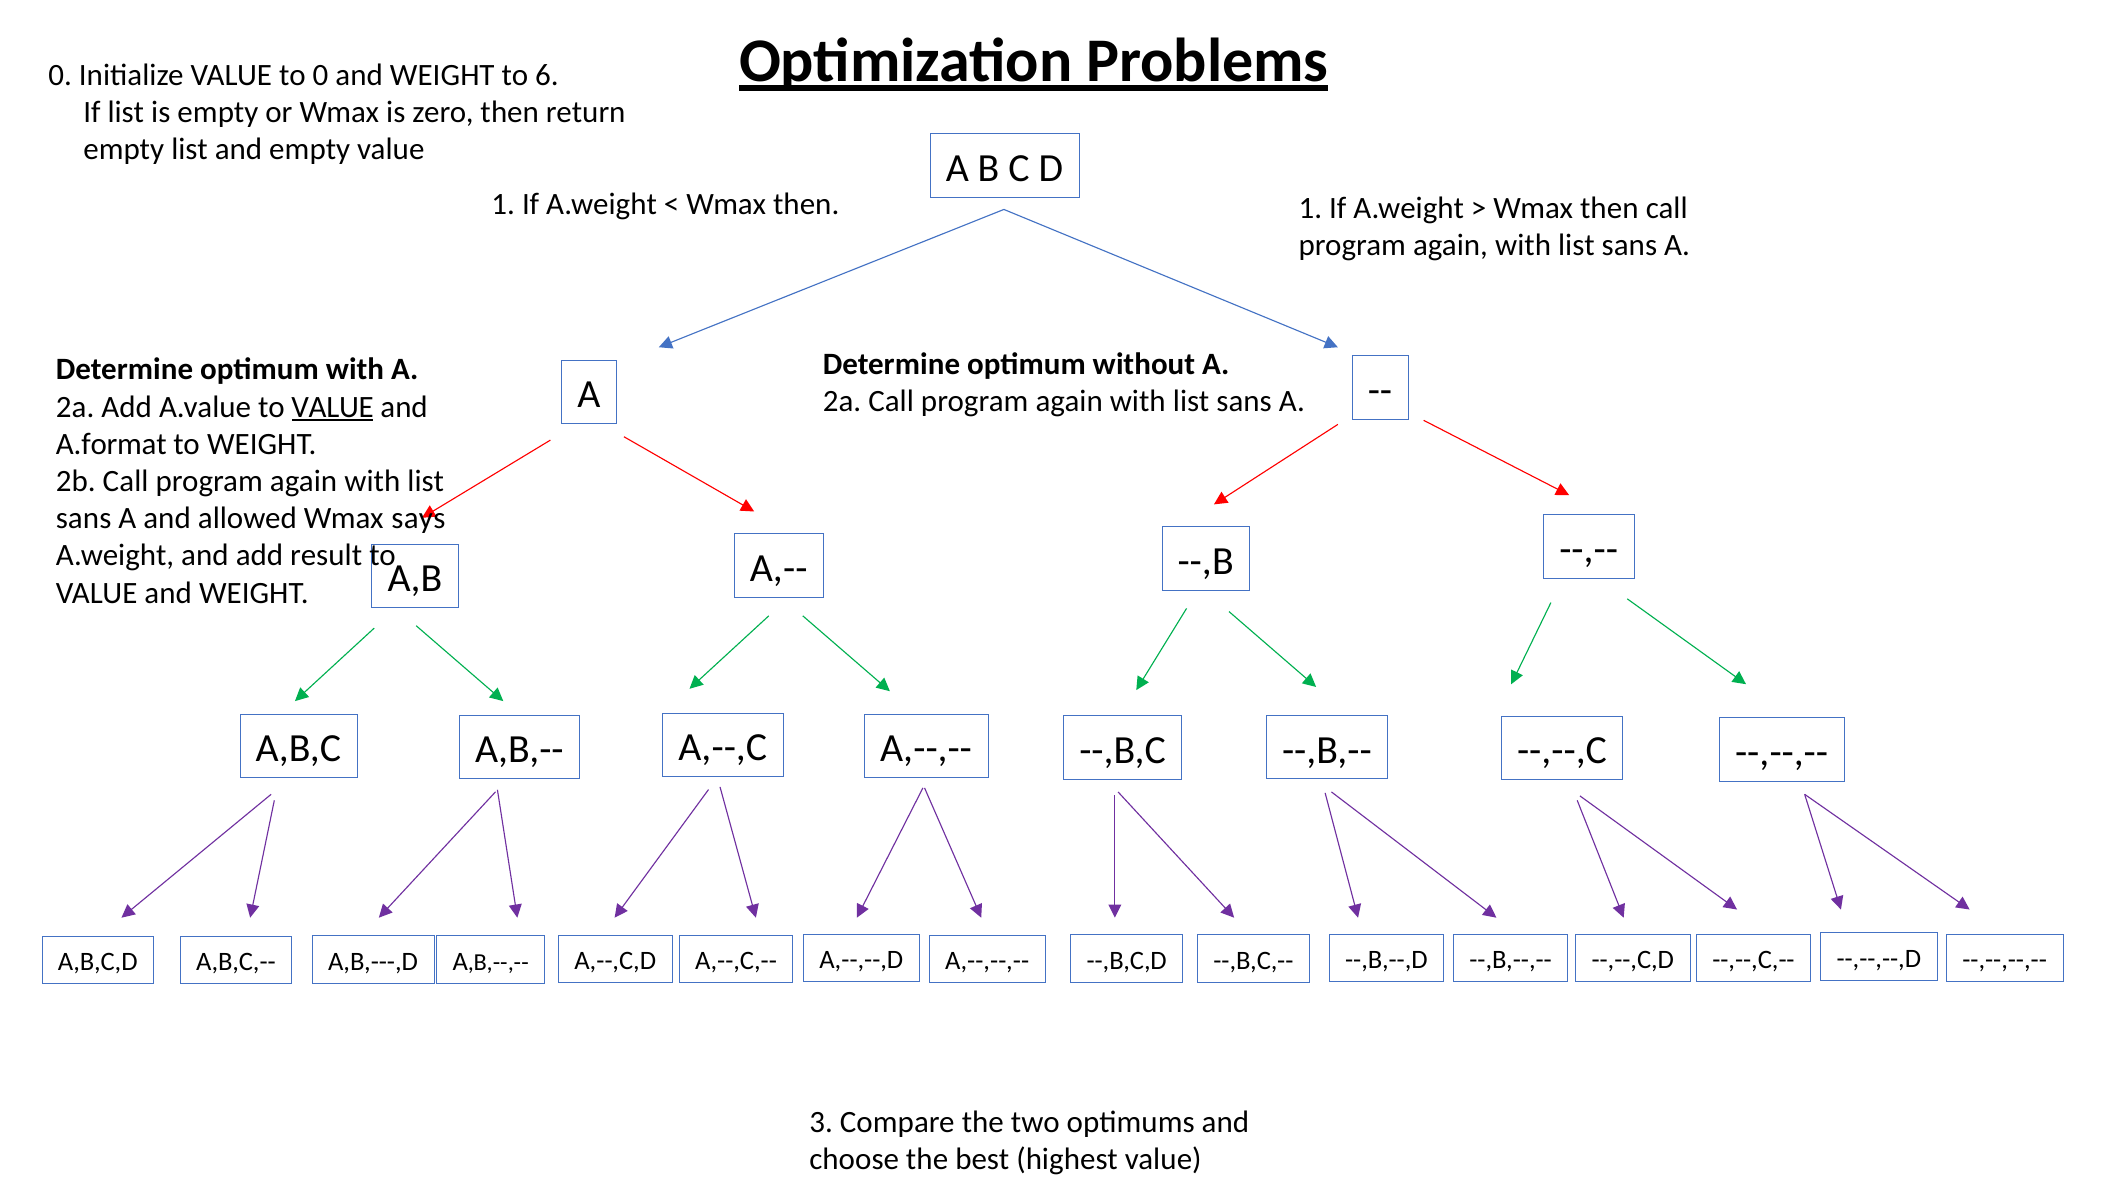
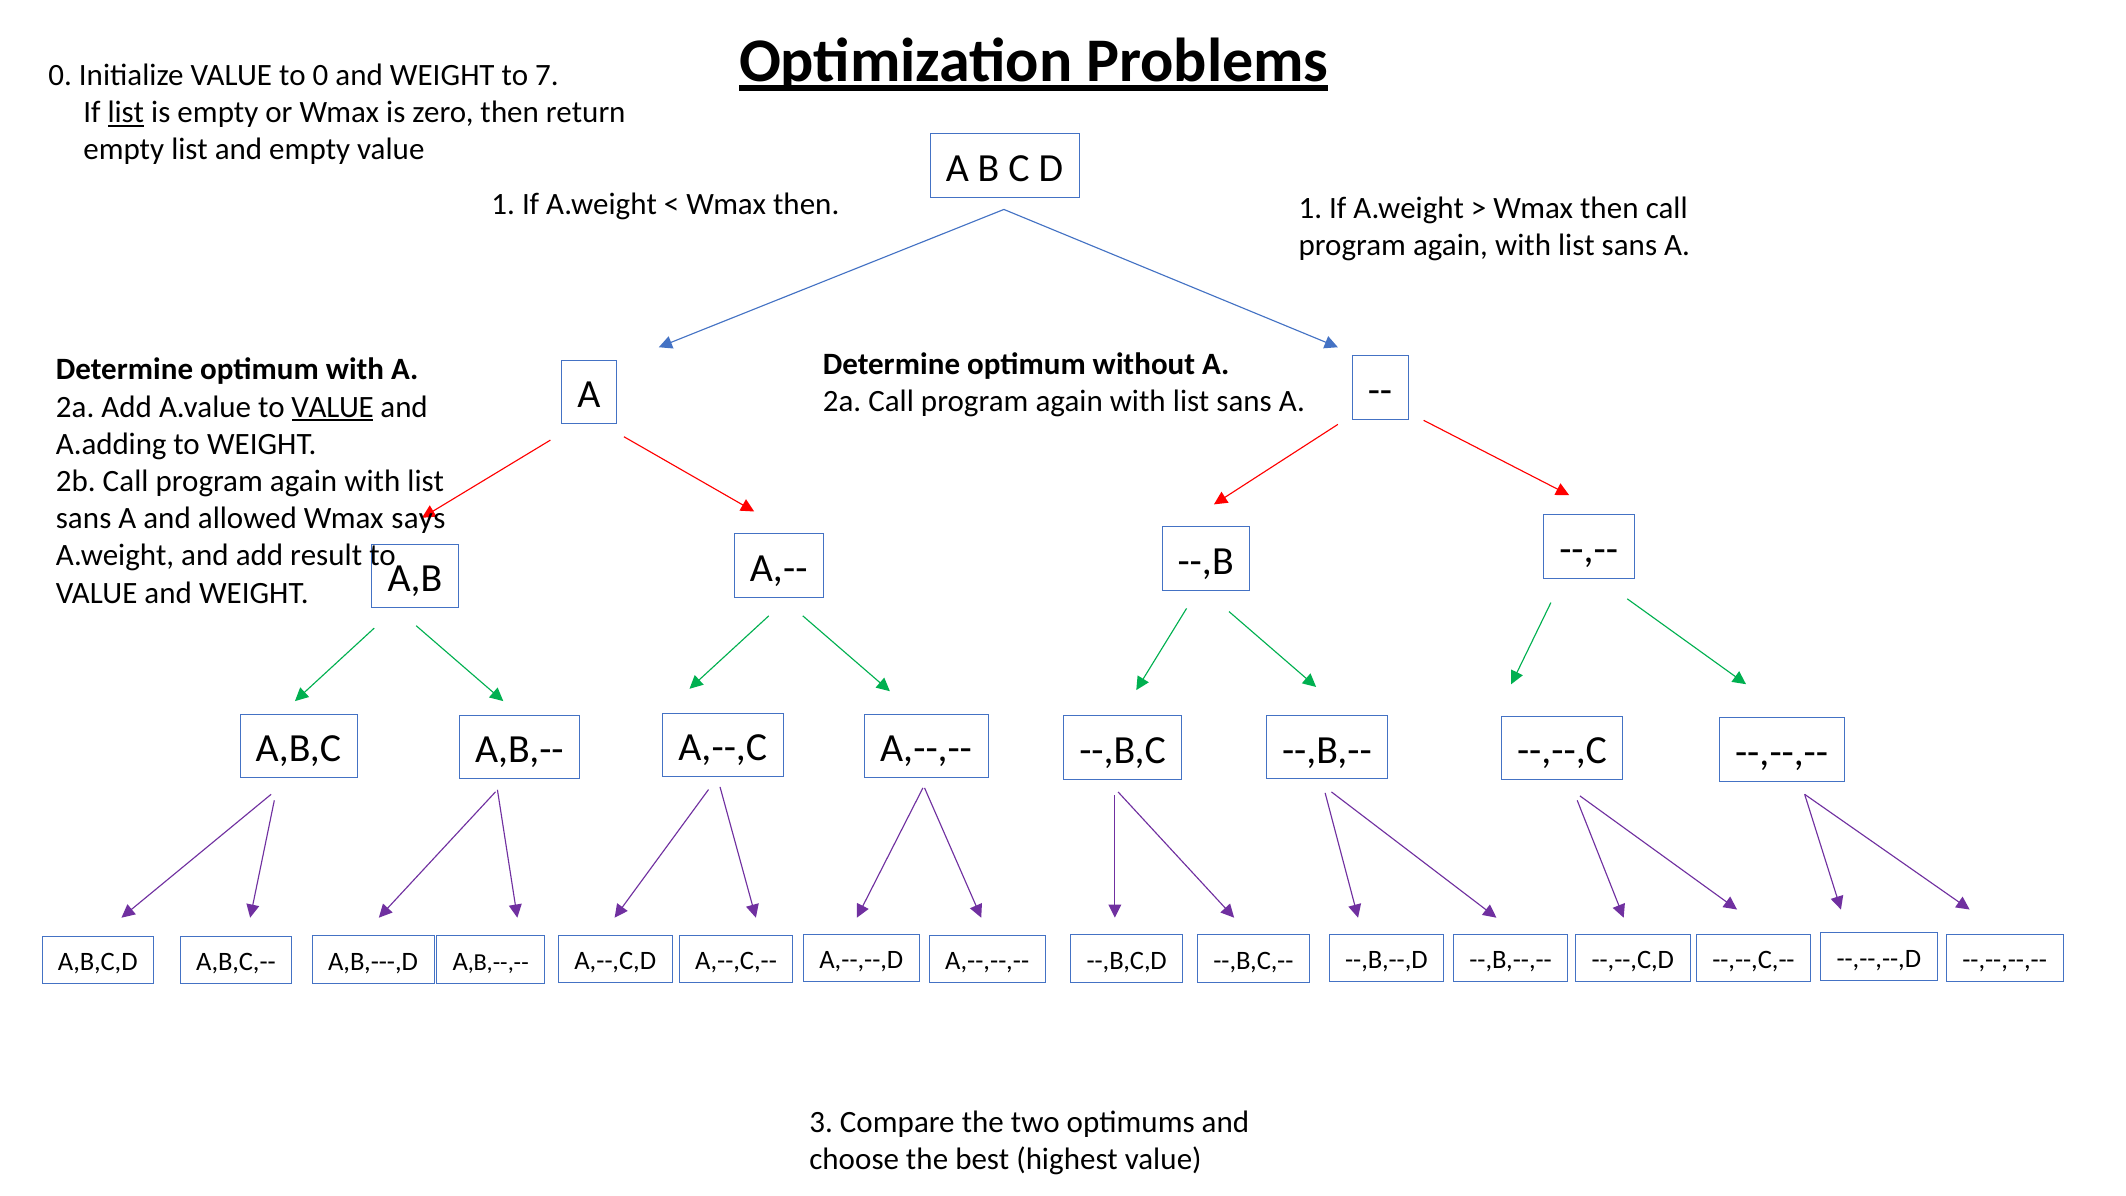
6: 6 -> 7 (547, 75)
list underline: none -> present (126, 112)
A.format: A.format -> A.adding (111, 444)
